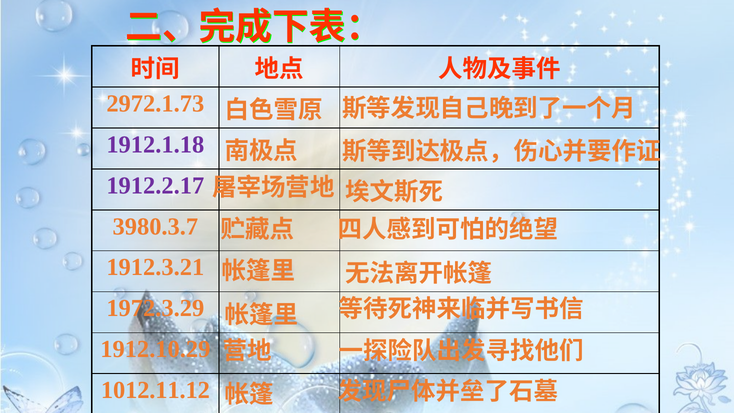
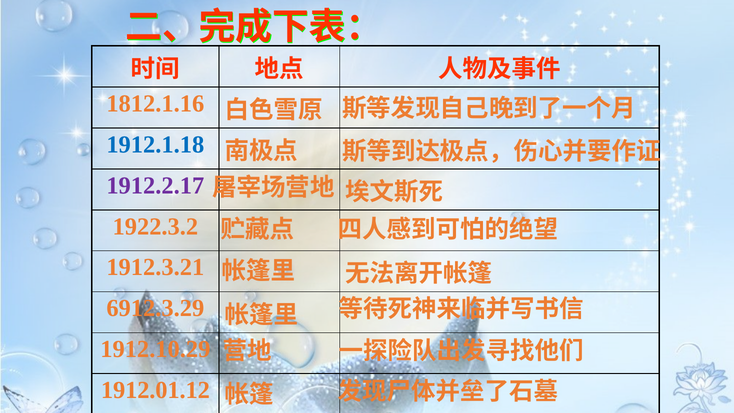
2972.1.73: 2972.1.73 -> 1812.1.16 (155, 103)
1912.1.18 colour: purple -> blue (155, 144)
3980.3.7: 3980.3.7 -> 1922.3.2 (155, 227)
1972.3.29: 1972.3.29 -> 6912.3.29 (155, 308)
1012.11.12: 1012.11.12 -> 1912.01.12 (155, 390)
